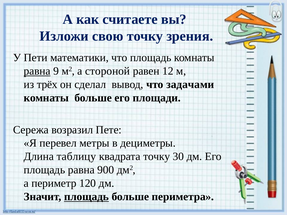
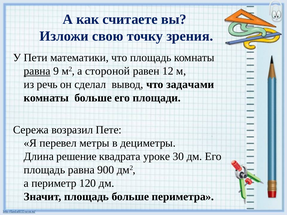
трёх: трёх -> речь (47, 85)
таблицу: таблицу -> решение (77, 157)
квадрата точку: точку -> уроке (157, 157)
площадь underline: present -> none (86, 197)
